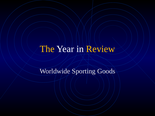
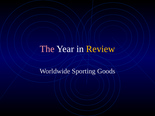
The colour: yellow -> pink (47, 49)
